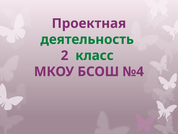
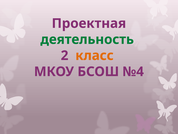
класс colour: green -> orange (94, 55)
